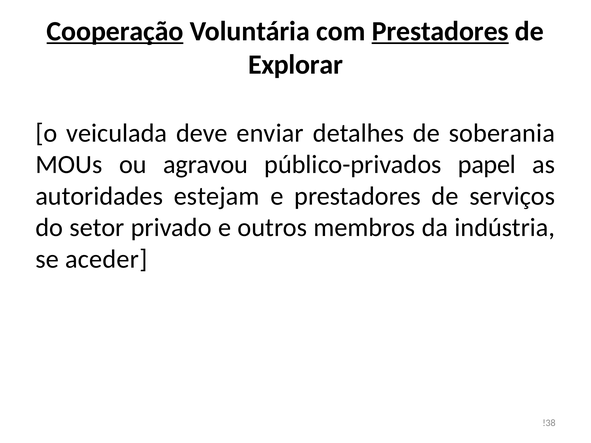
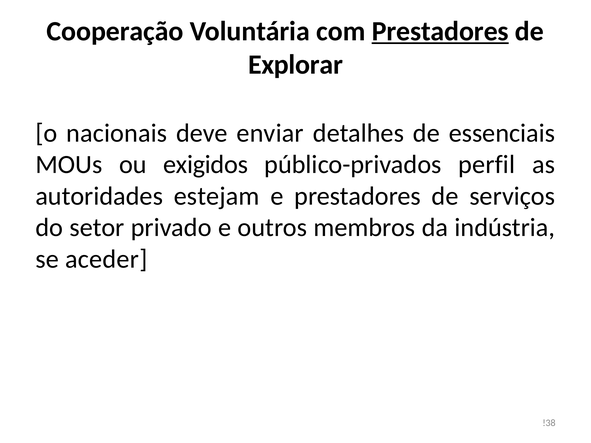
Cooperação underline: present -> none (115, 31)
veiculada: veiculada -> nacionais (117, 133)
soberania: soberania -> essenciais (502, 133)
agravou: agravou -> exigidos (206, 165)
papel: papel -> perfil (487, 165)
